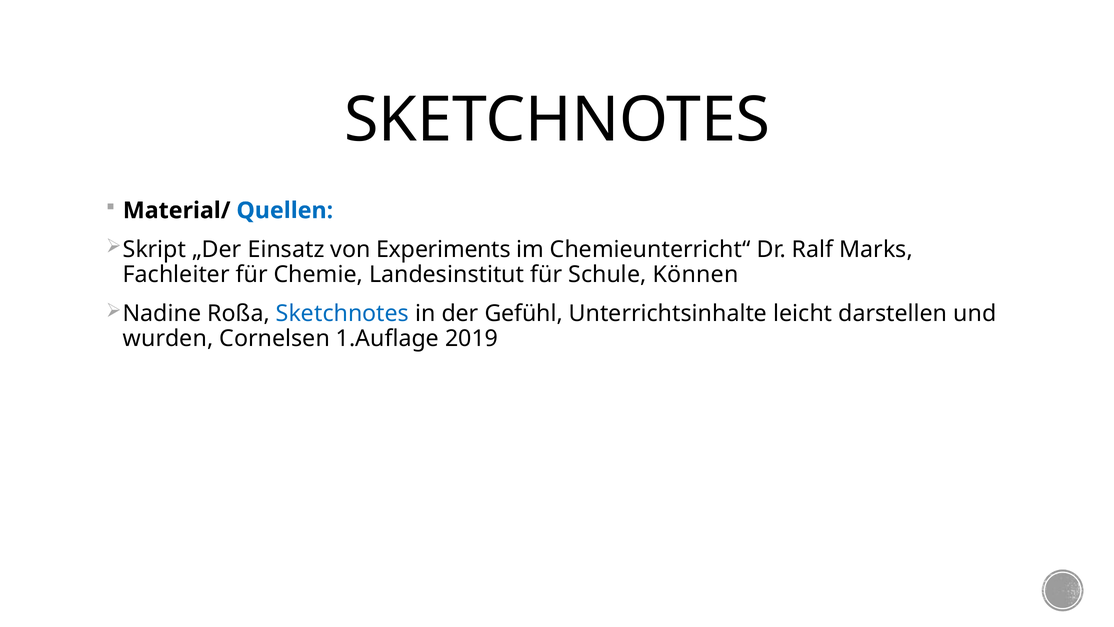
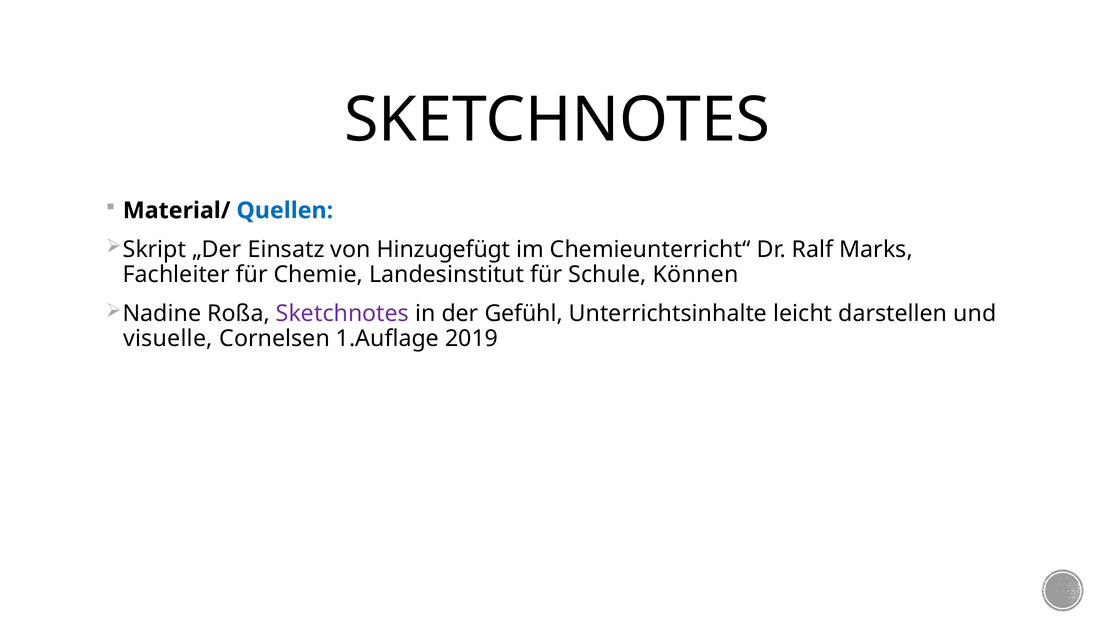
Experiments: Experiments -> Hinzugefügt (443, 249)
Sketchnotes colour: blue -> purple (342, 313)
wurden: wurden -> visuelle (168, 339)
